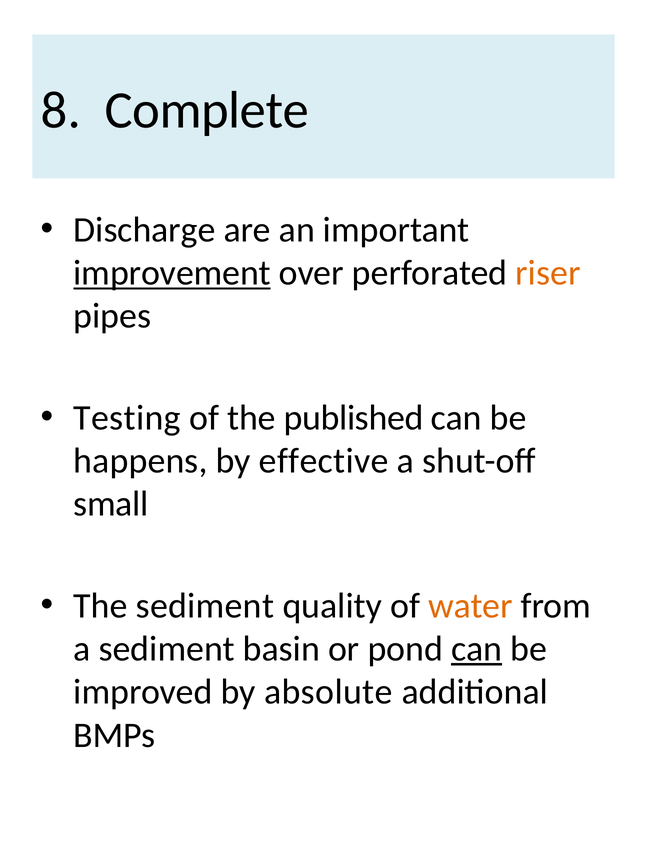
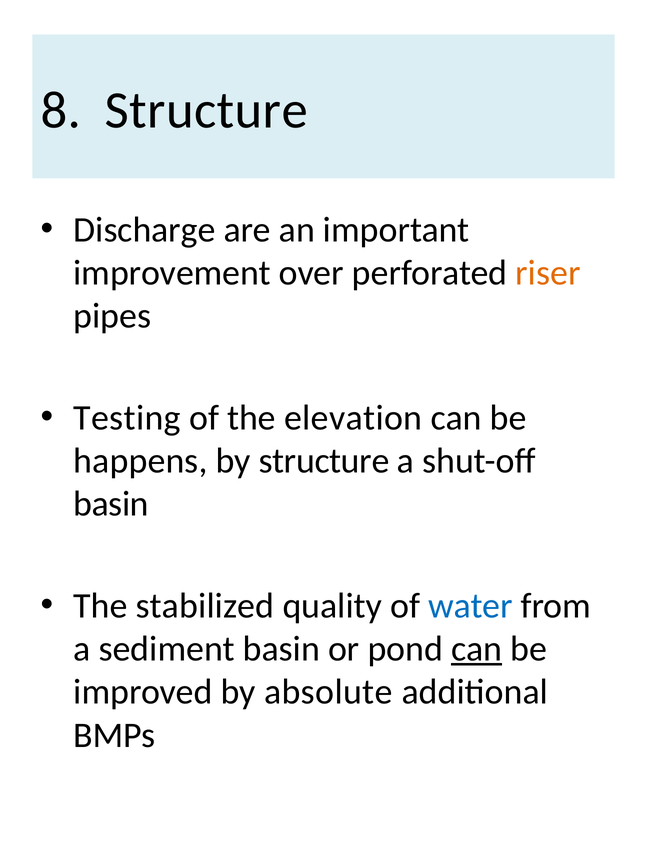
8 Complete: Complete -> Structure (206, 110)
improvement underline: present -> none (172, 273)
published: published -> elevation (353, 418)
by effective: effective -> structure (324, 461)
small: small -> basin (111, 504)
The sediment: sediment -> stabilized (205, 605)
water colour: orange -> blue (470, 605)
